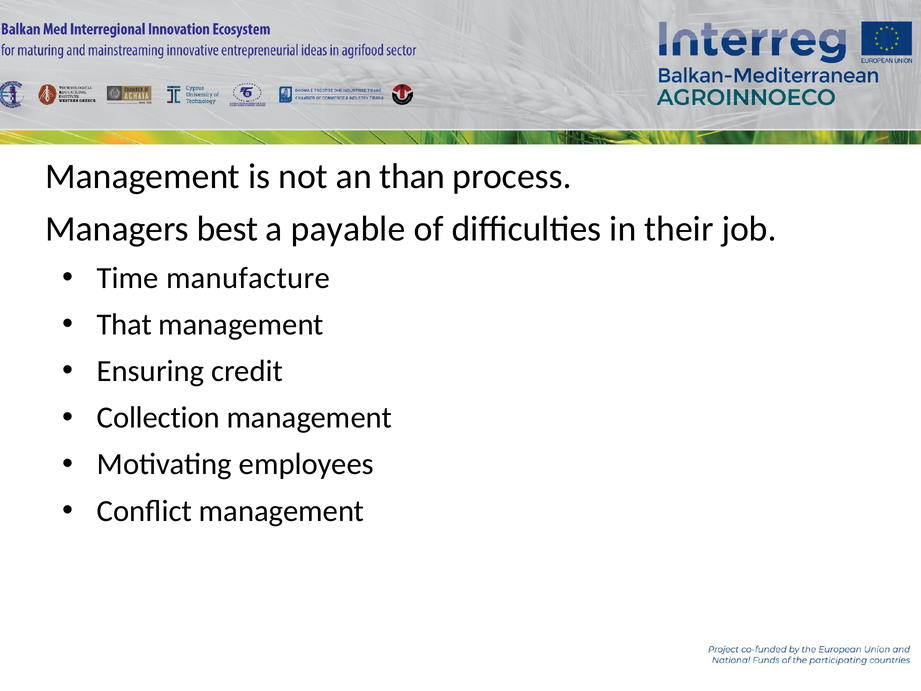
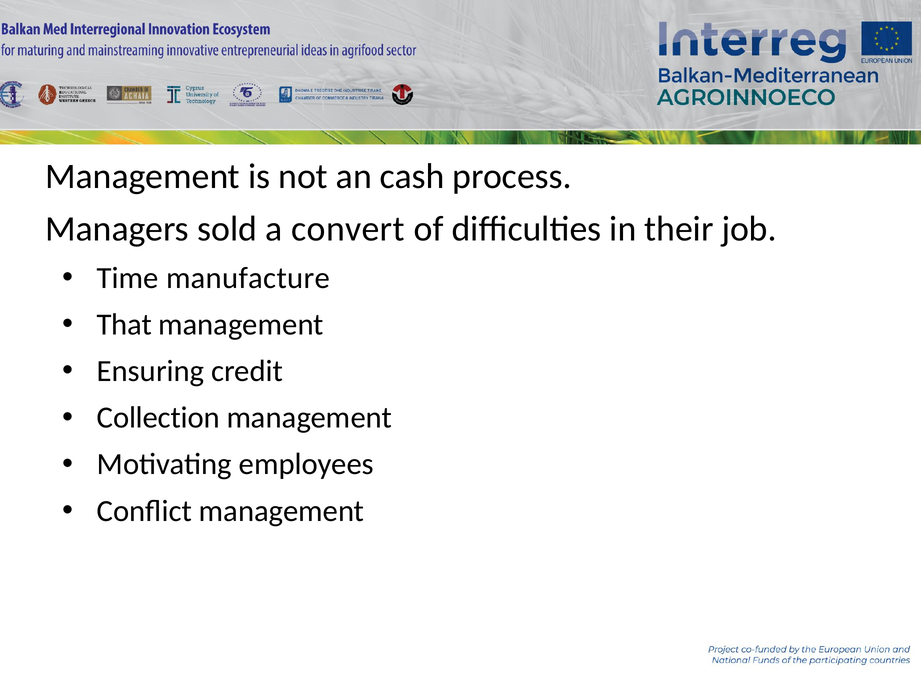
than: than -> cash (412, 177)
best: best -> sold (227, 229)
payable: payable -> convert (348, 229)
